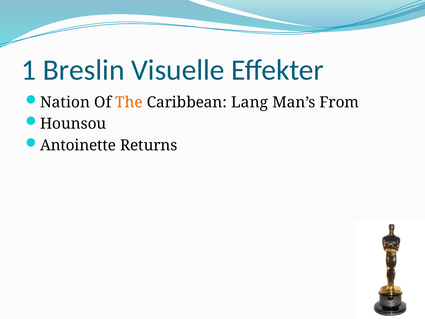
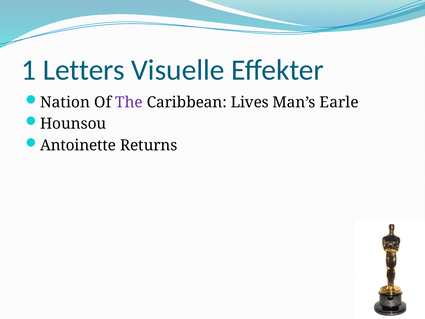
Breslin: Breslin -> Letters (84, 70)
The colour: orange -> purple (129, 102)
Lang: Lang -> Lives (250, 102)
From: From -> Earle (339, 102)
